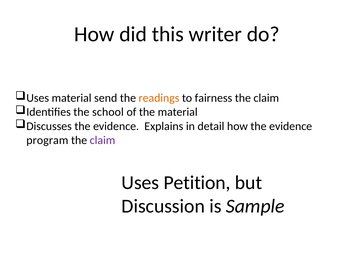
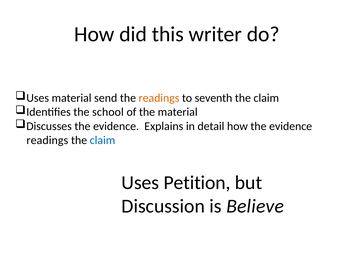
fairness: fairness -> seventh (214, 98)
program: program -> readings (47, 141)
claim colour: purple -> blue (102, 141)
Sample: Sample -> Believe (255, 207)
